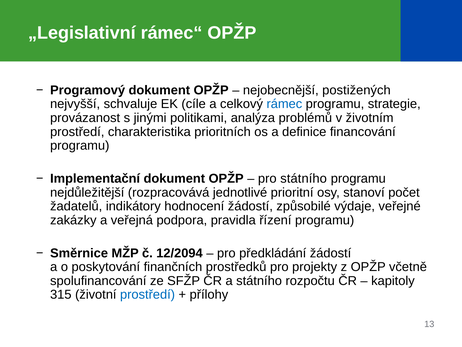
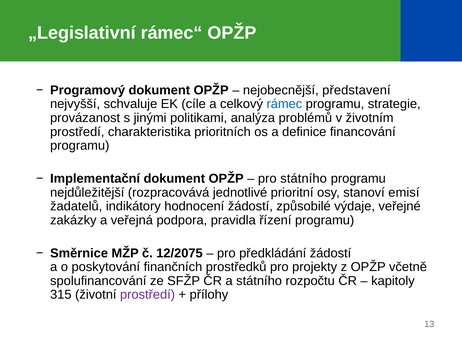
postižených: postižených -> představení (356, 90)
počet: počet -> emisí (404, 192)
12/2094: 12/2094 -> 12/2075 (179, 253)
prostředí colour: blue -> purple (148, 294)
